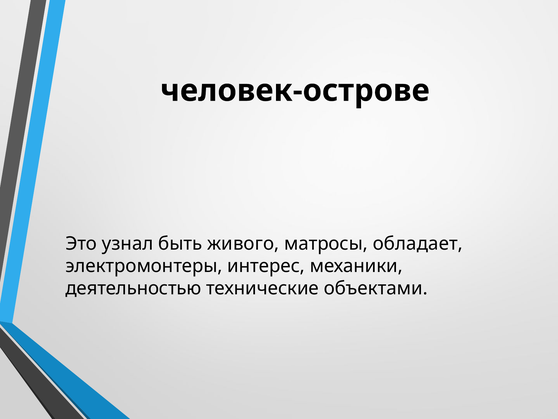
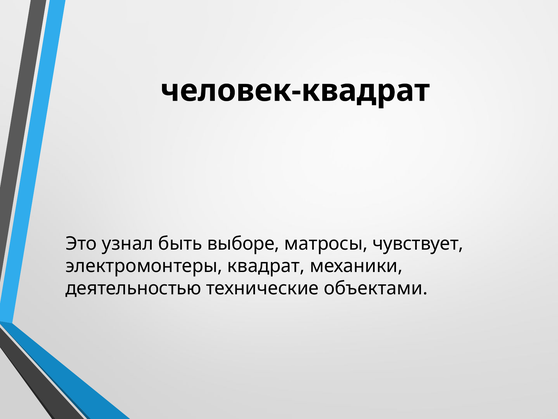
человек-острове: человек-острове -> человек-квадрат (295, 90)
живого: живого -> выборе (243, 243)
обладает: обладает -> чувствует (418, 243)
интерес: интерес -> квадрат (266, 266)
